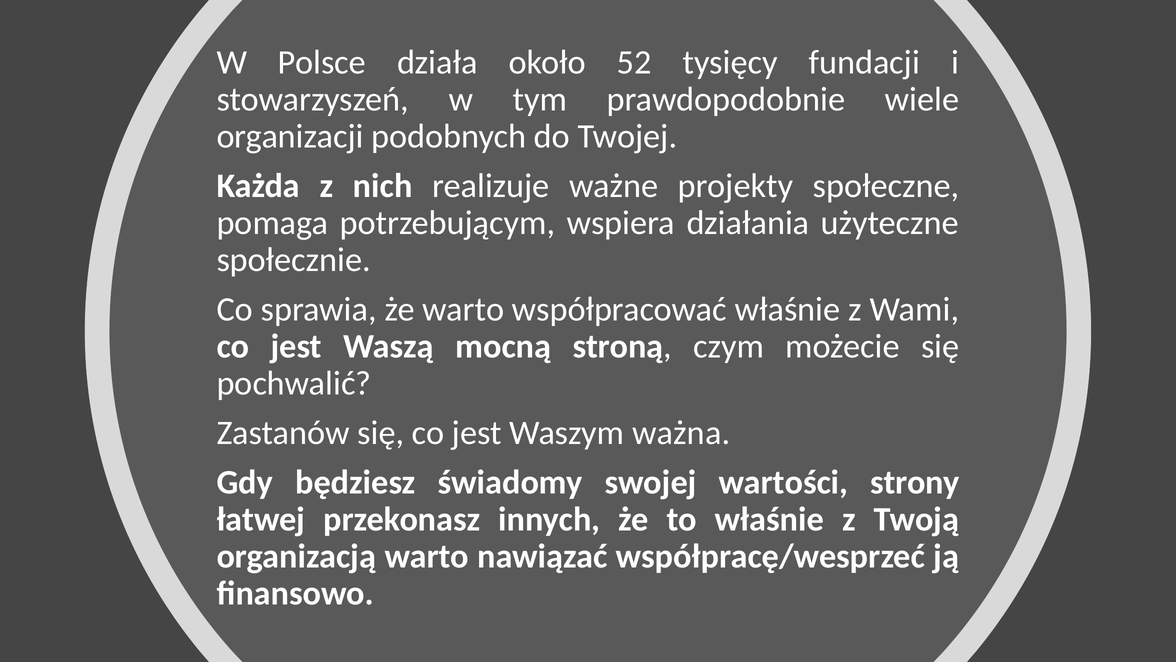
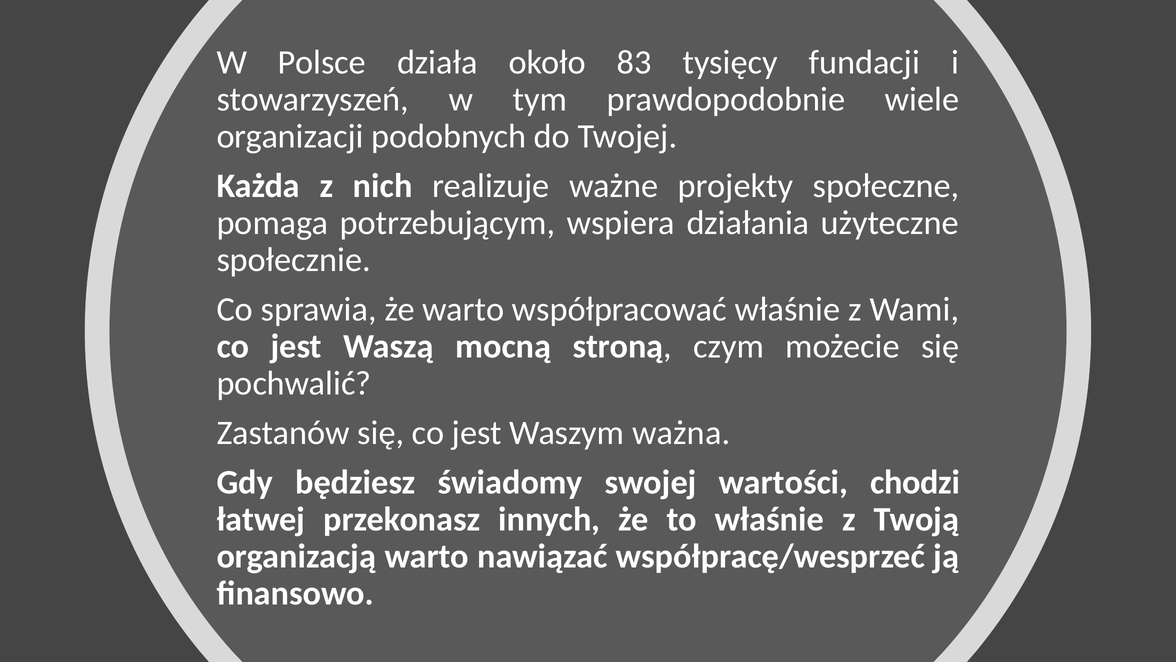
52: 52 -> 83 (634, 62)
strony: strony -> chodzi (915, 482)
